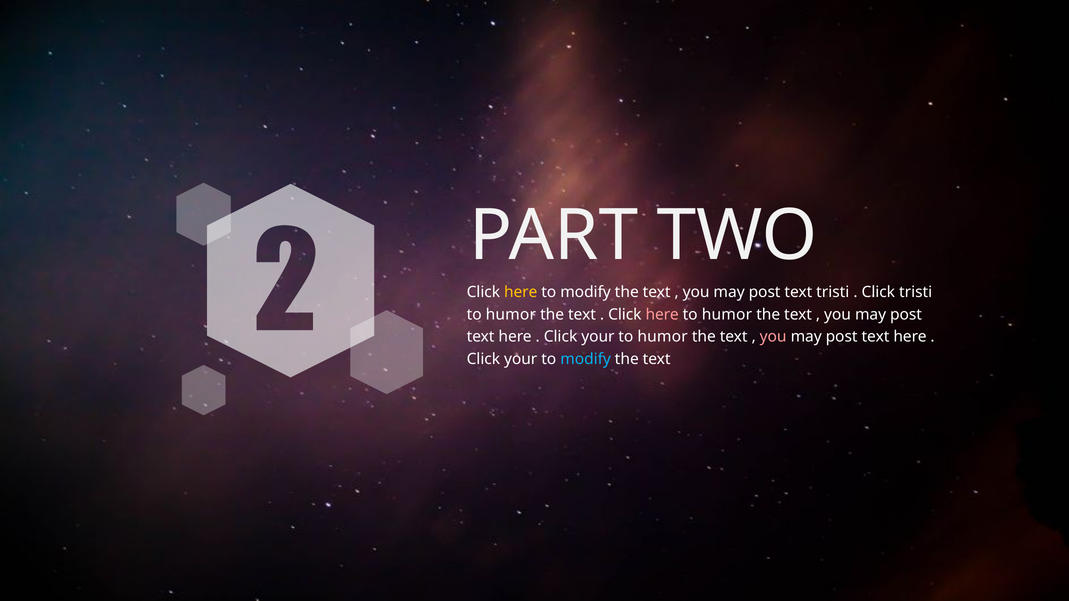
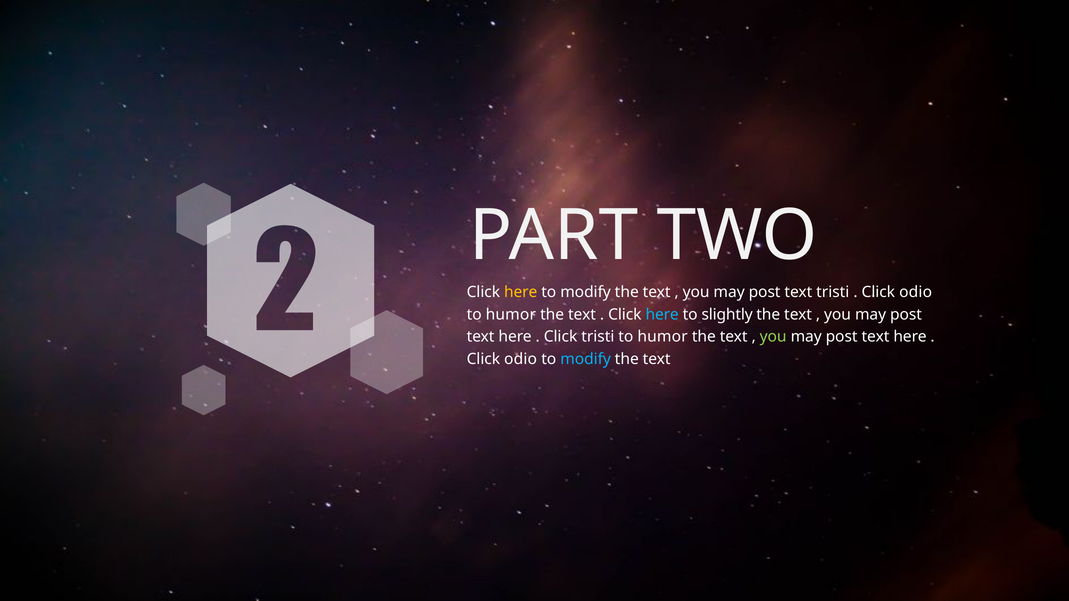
tristi: tristi -> odio (916, 292)
here colour: pink -> light blue (662, 315)
humor: humor -> slightly (727, 315)
your: your -> tristi (598, 337)
you colour: pink -> light green (773, 337)
your: your -> odio (521, 359)
